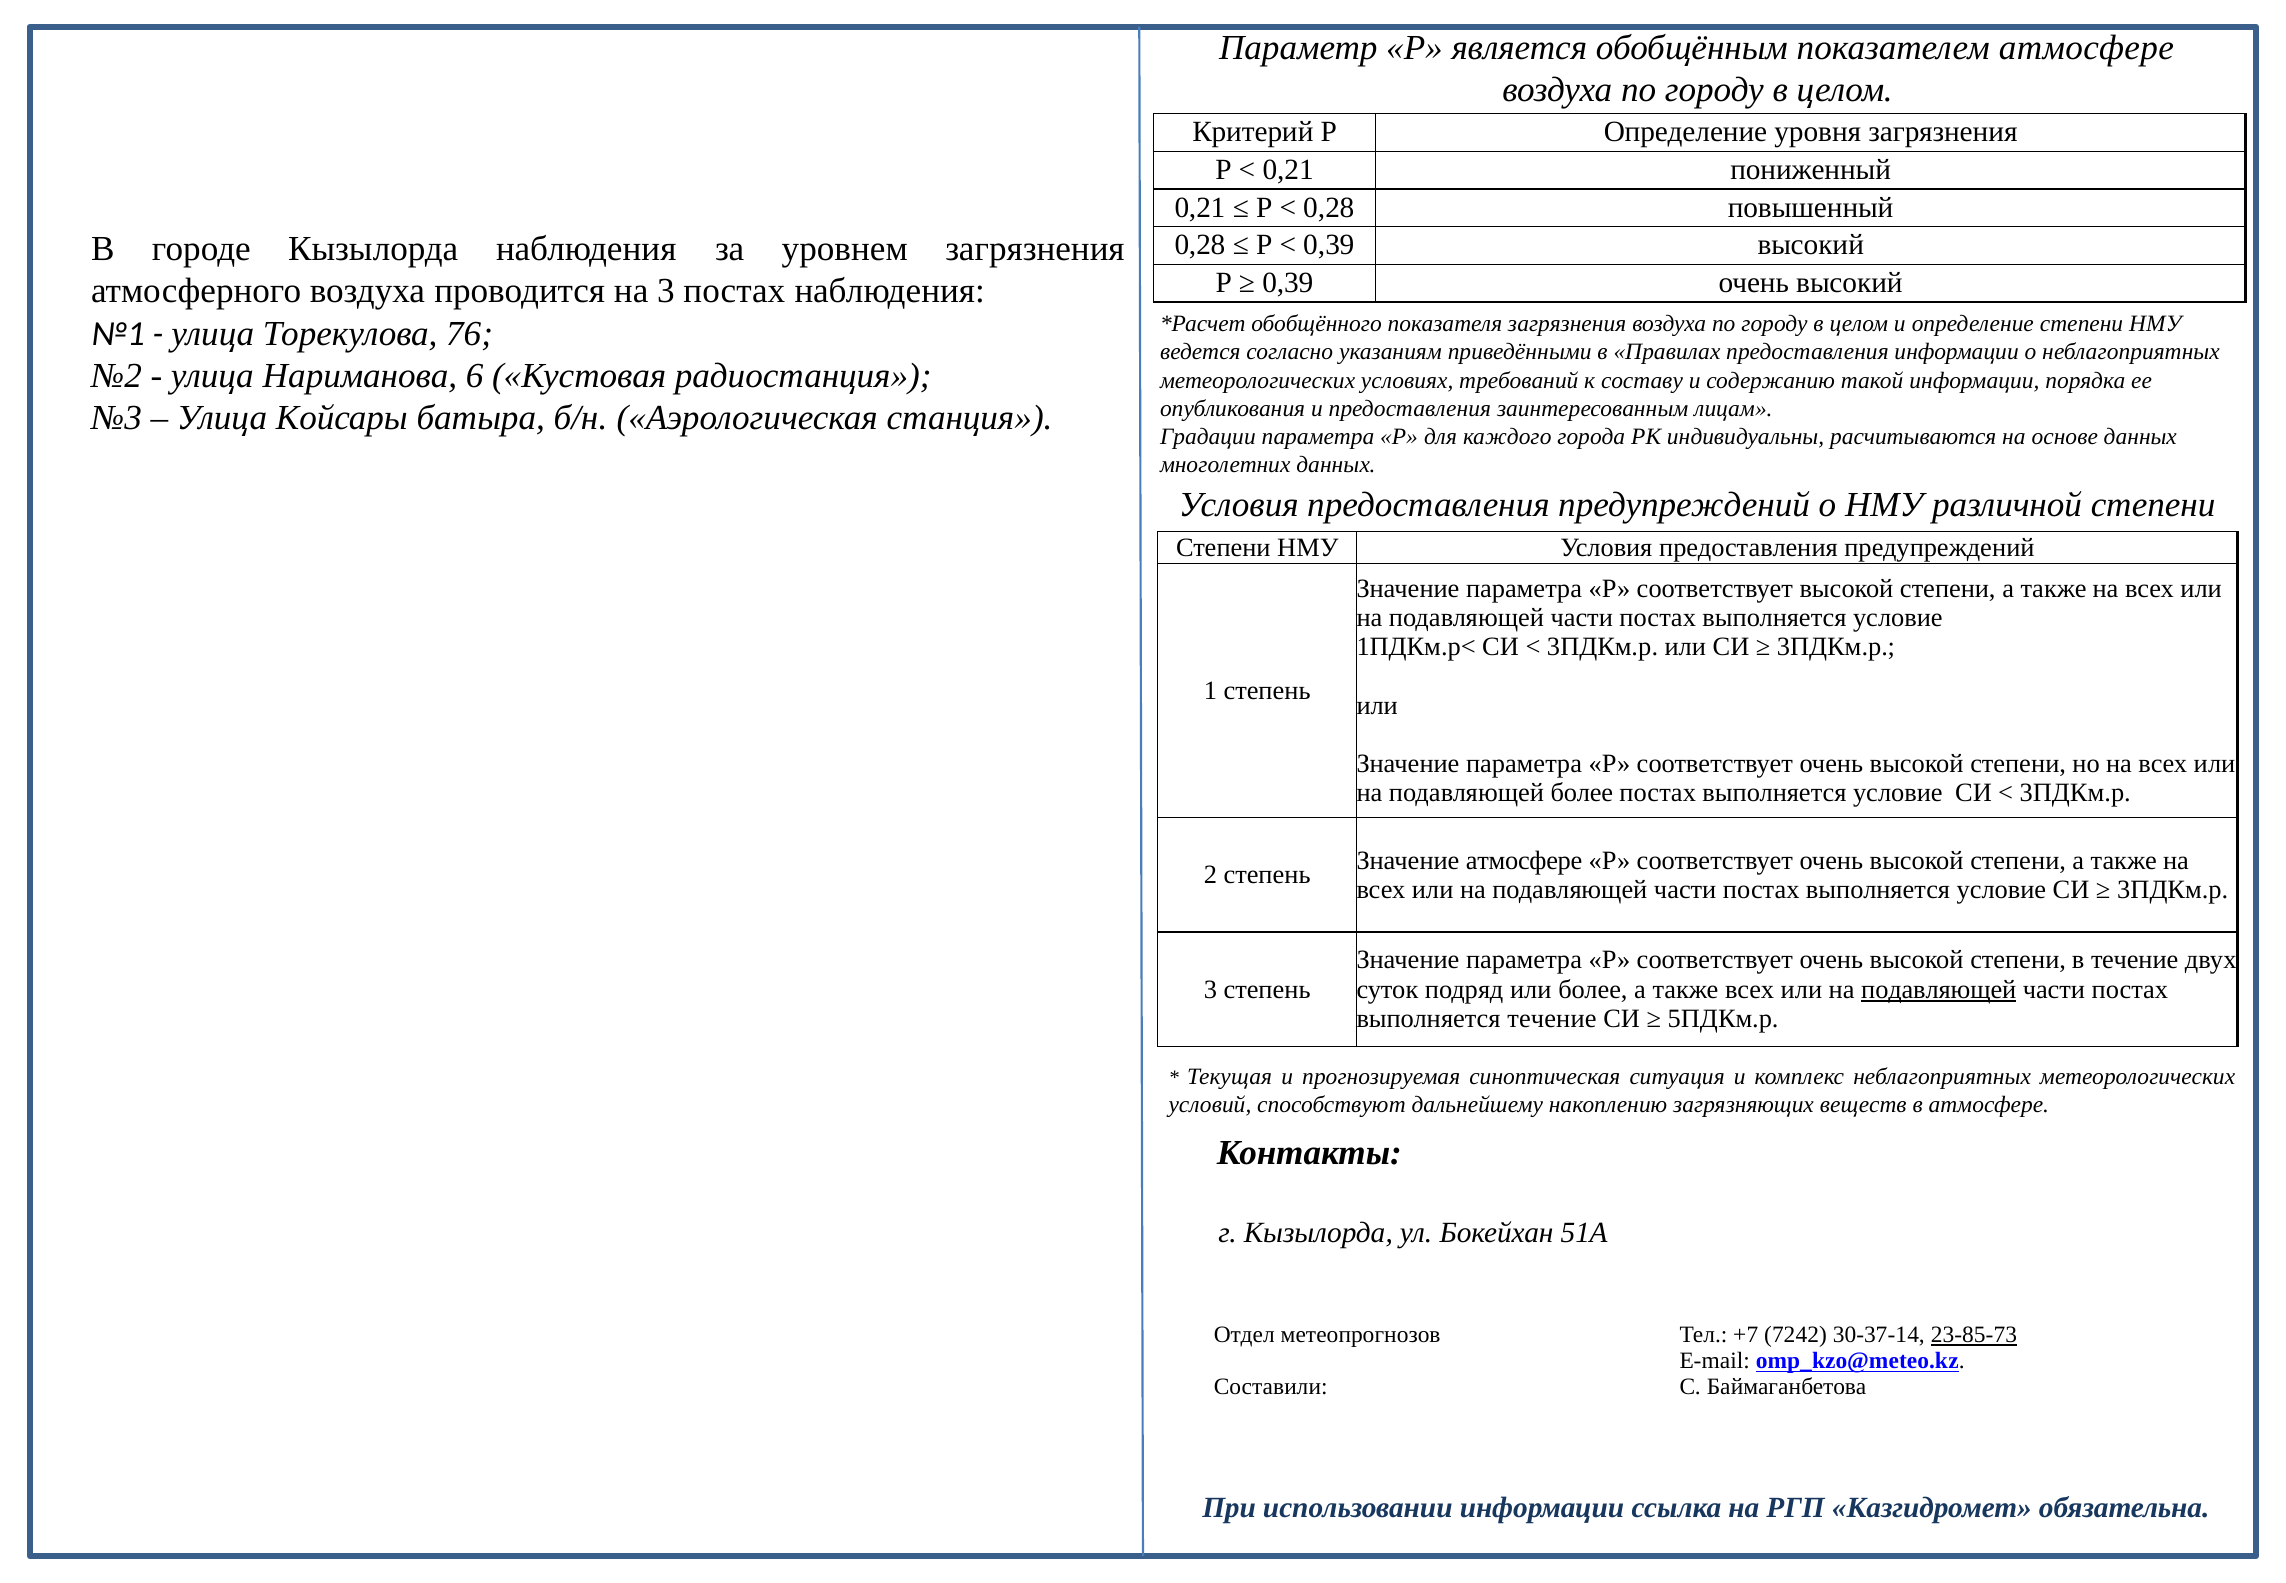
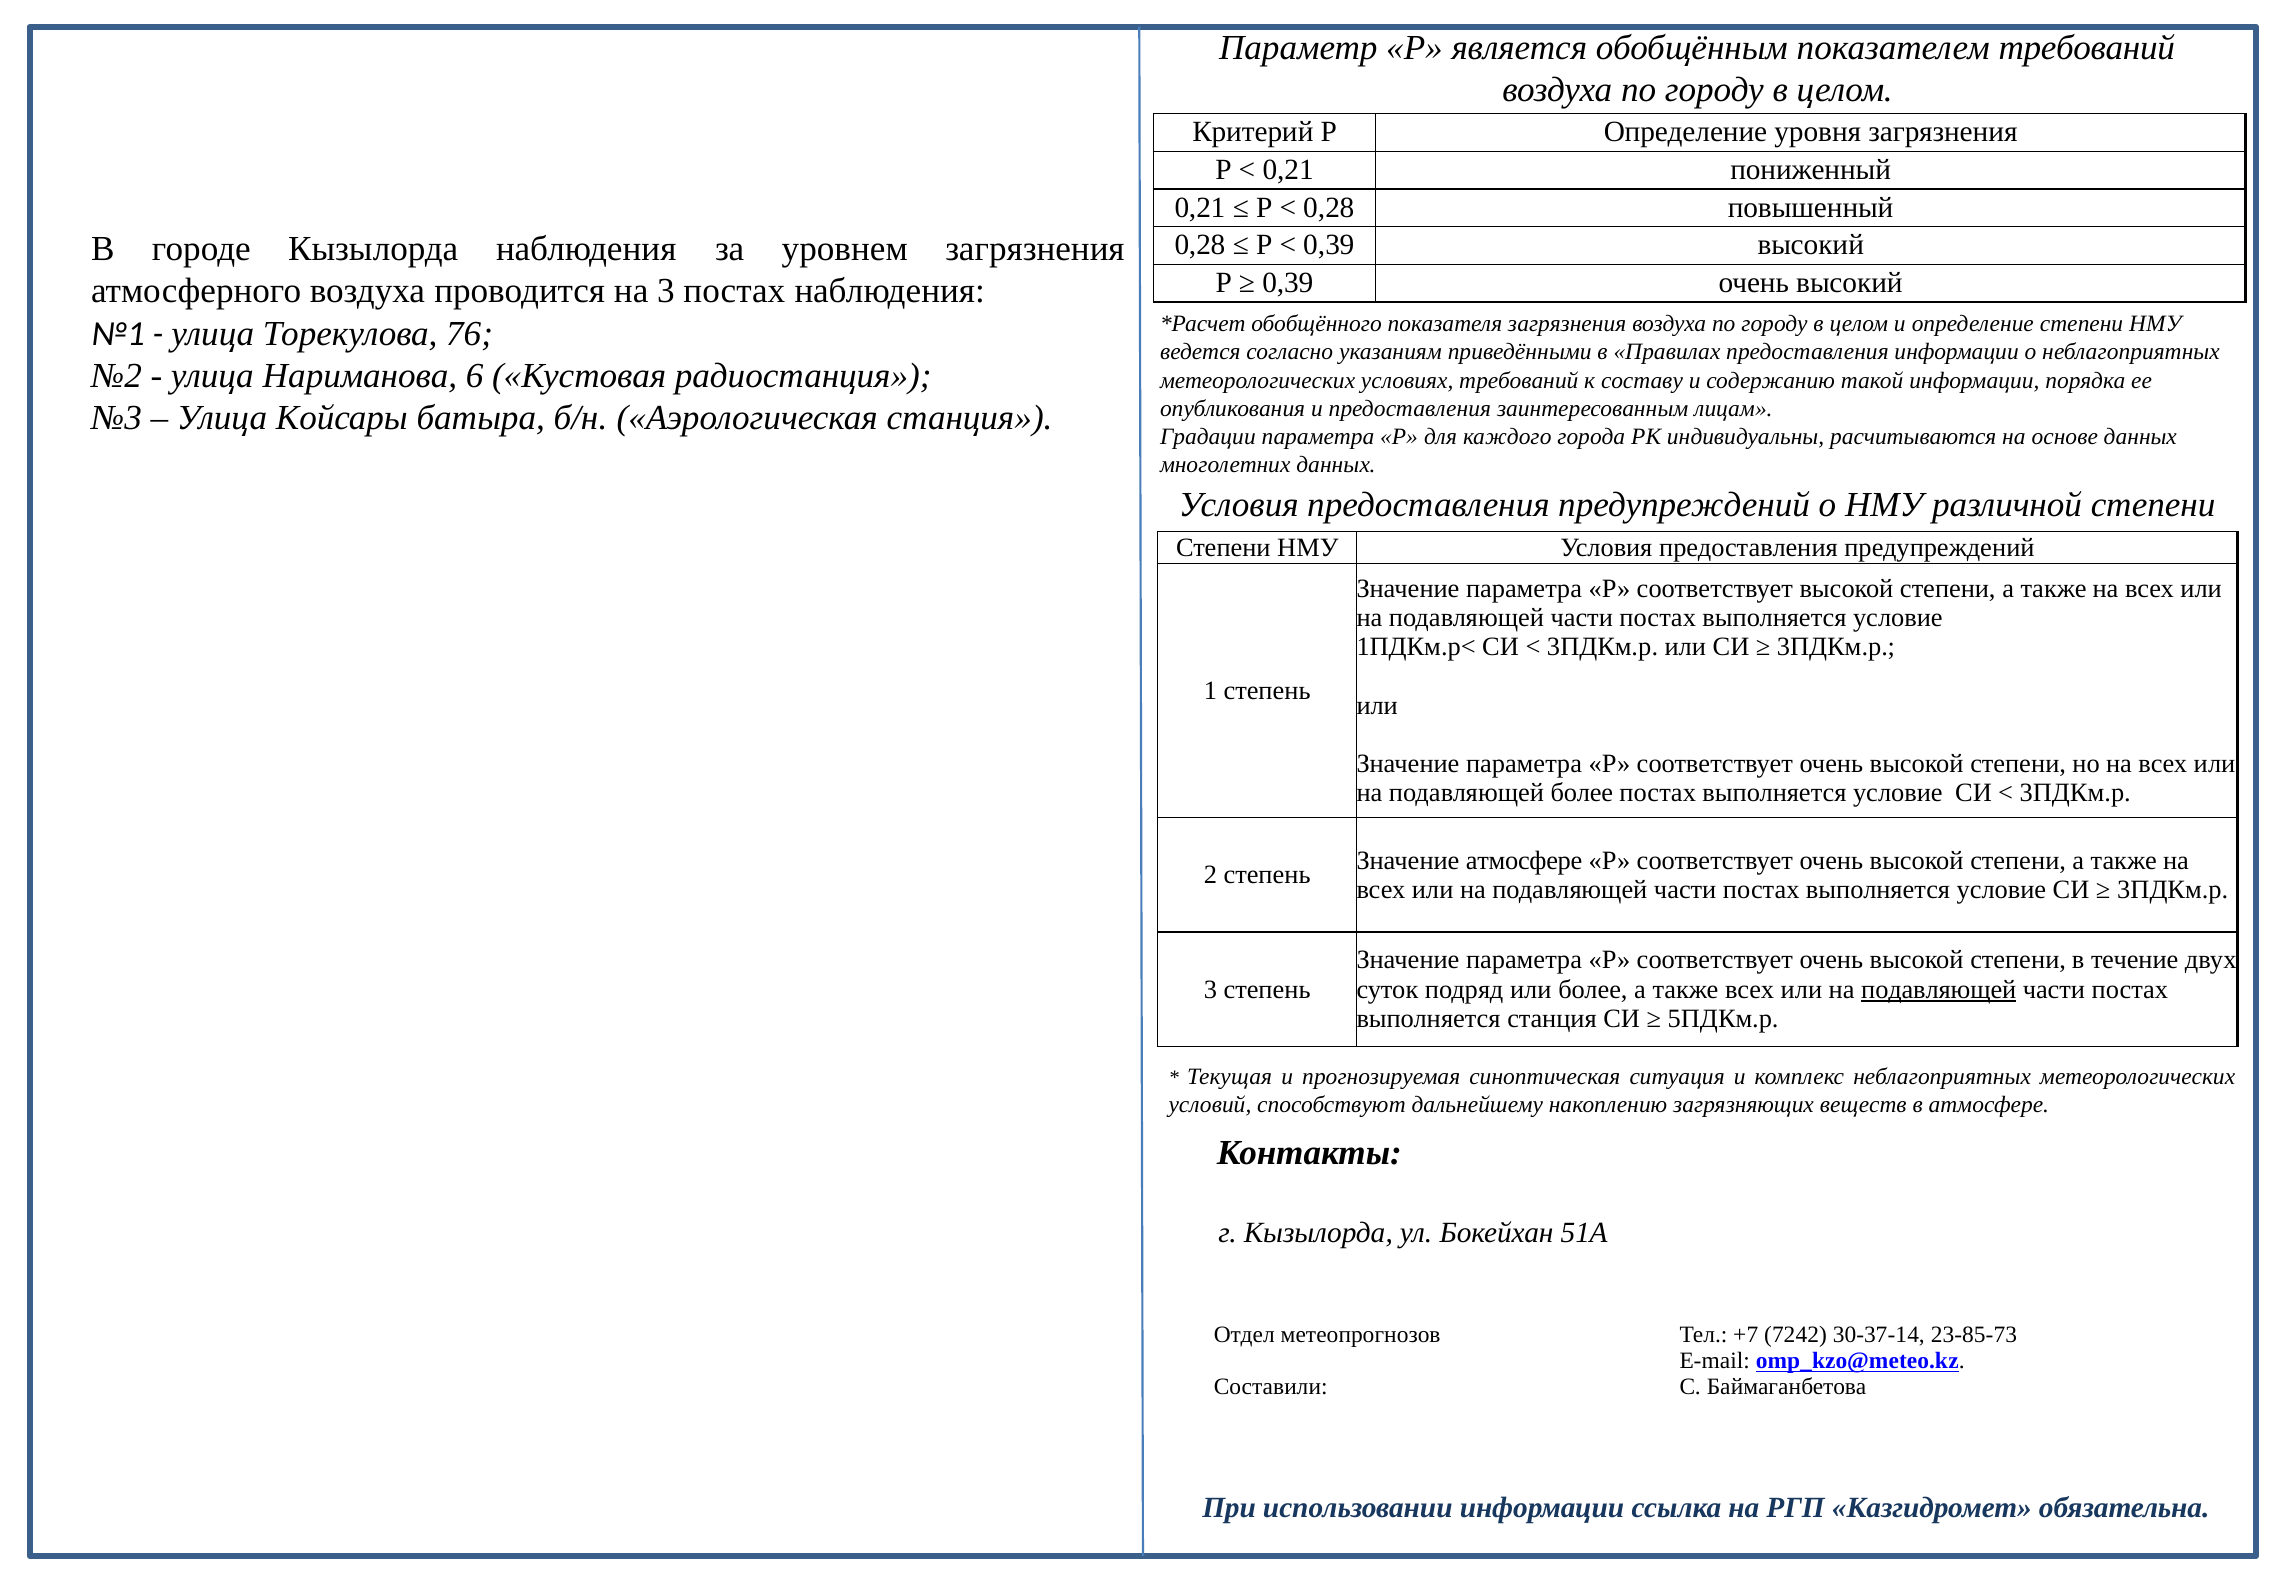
показателем атмосфере: атмосфере -> требований (2087, 48)
выполняется течение: течение -> станция (1552, 1018)
23-85-73 underline: present -> none (1974, 1335)
